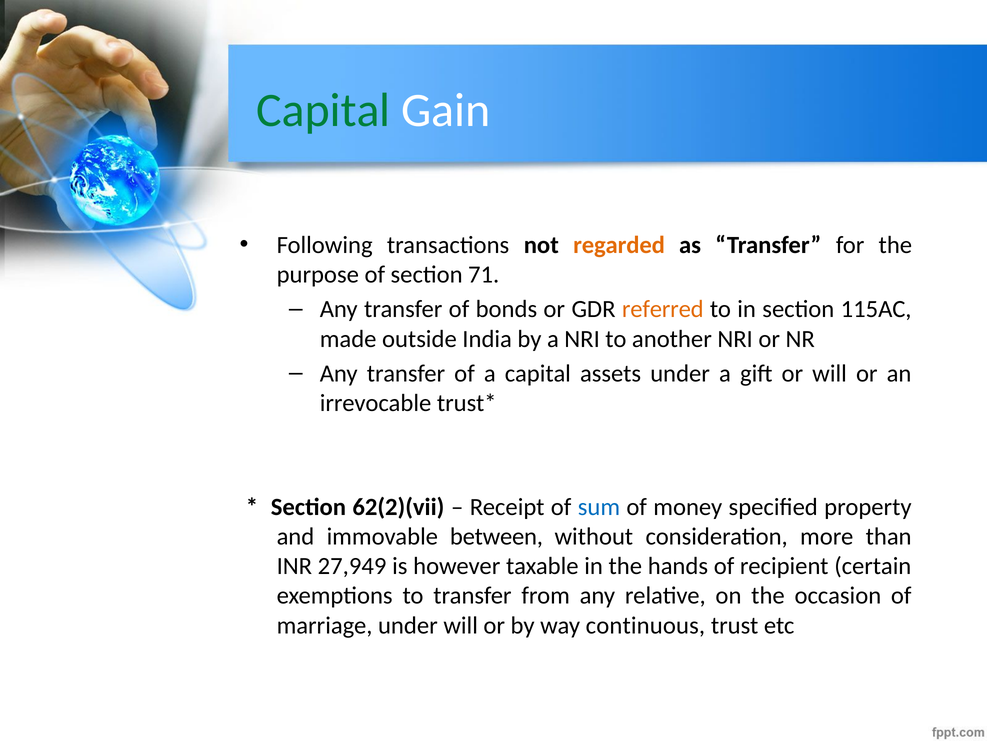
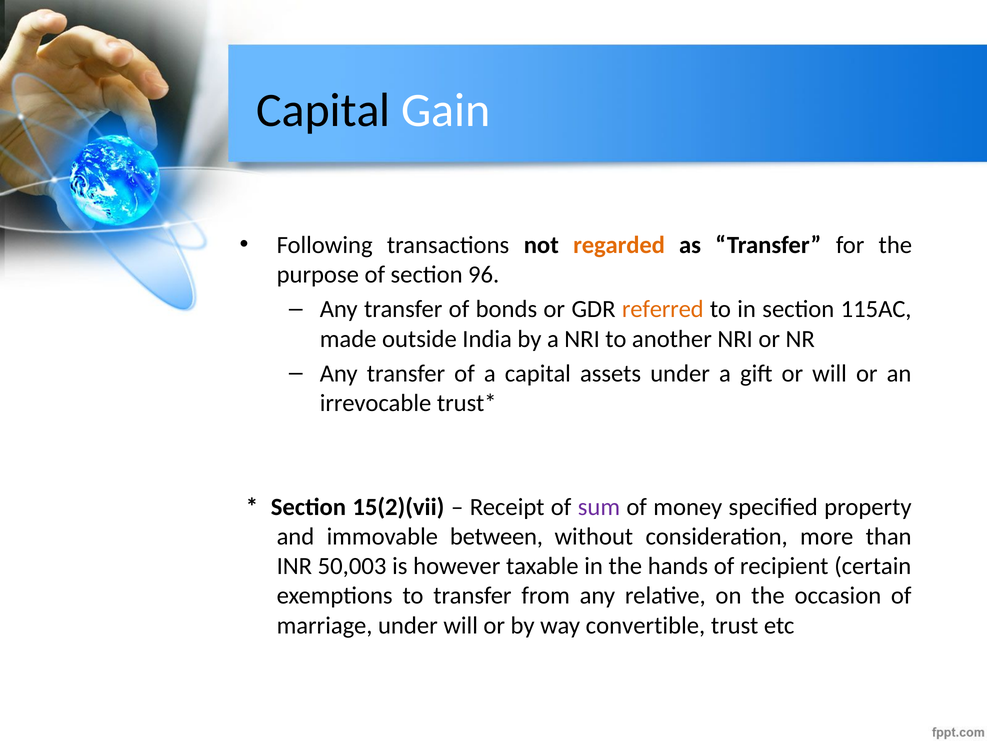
Capital colour: green -> black (323, 110)
71: 71 -> 96 (484, 274)
62(2)(vii: 62(2)(vii -> 15(2)(vii (398, 506)
sum colour: blue -> purple (599, 506)
27,949: 27,949 -> 50,003 (352, 566)
continuous: continuous -> convertible (645, 625)
